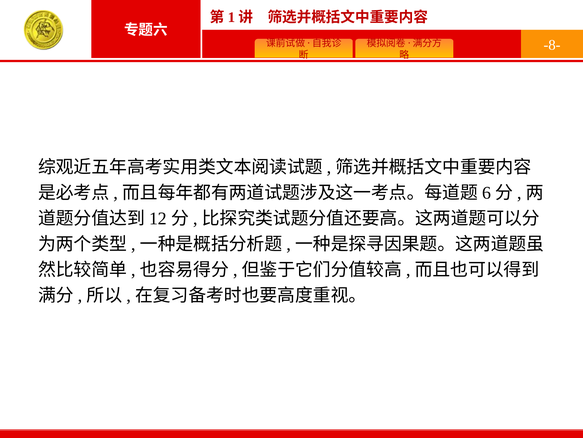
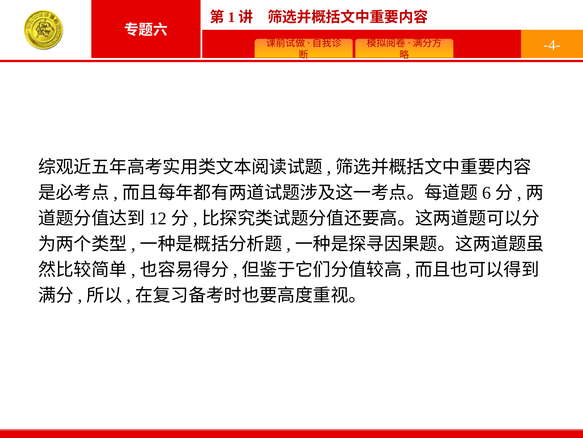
-8-: -8- -> -4- (552, 45)
